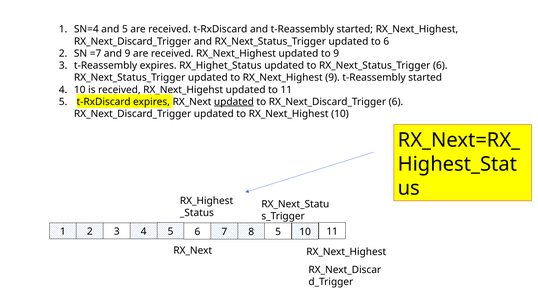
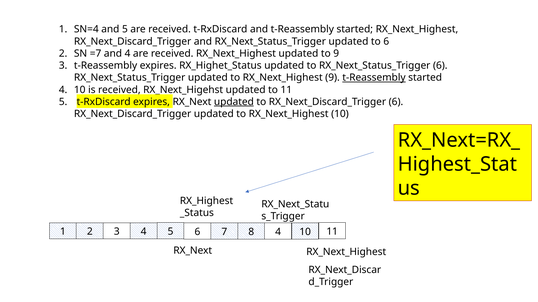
and 9: 9 -> 4 (128, 54)
t-Reassembly underline: none -> present (374, 78)
8 5: 5 -> 4 (278, 232)
